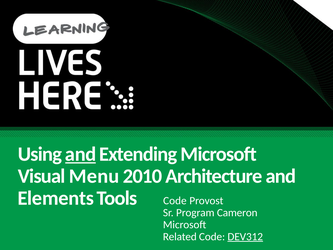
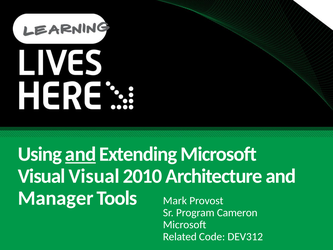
Visual Menu: Menu -> Visual (94, 176)
Elements: Elements -> Manager (56, 198)
Tools Code: Code -> Mark (175, 200)
DEV312 underline: present -> none (245, 236)
